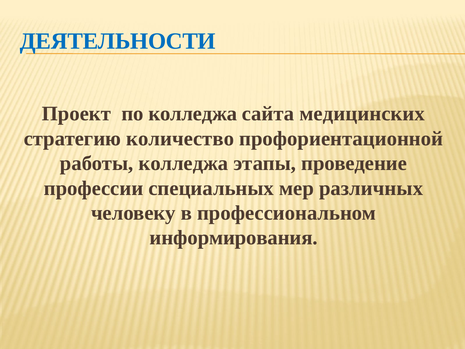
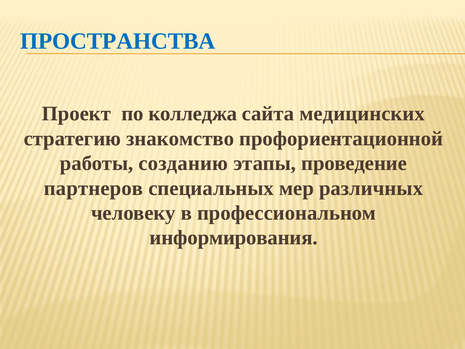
ДЕЯТЕЛЬНОСТИ: ДЕЯТЕЛЬНОСТИ -> ПРОСТРАНСТВА (118, 41)
количество: количество -> знакомство (180, 138)
работы колледжа: колледжа -> созданию (183, 163)
профессии: профессии -> партнеров (93, 188)
